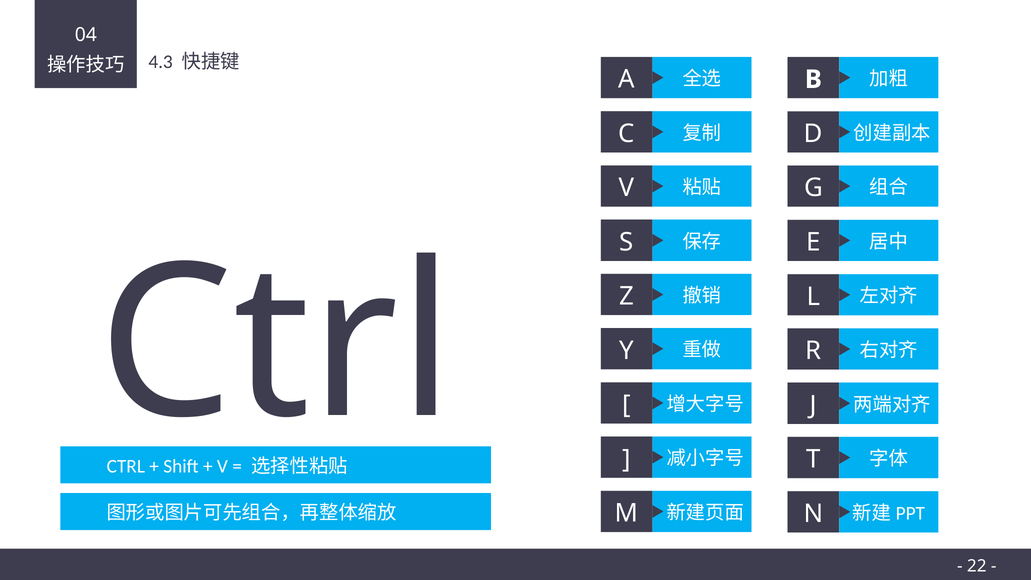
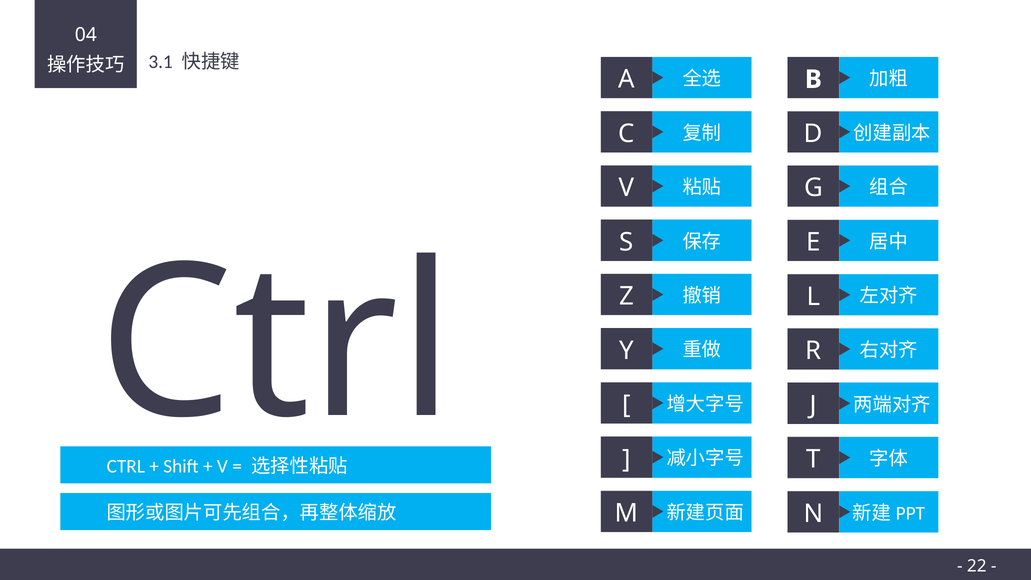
4.3: 4.3 -> 3.1 (161, 62)
